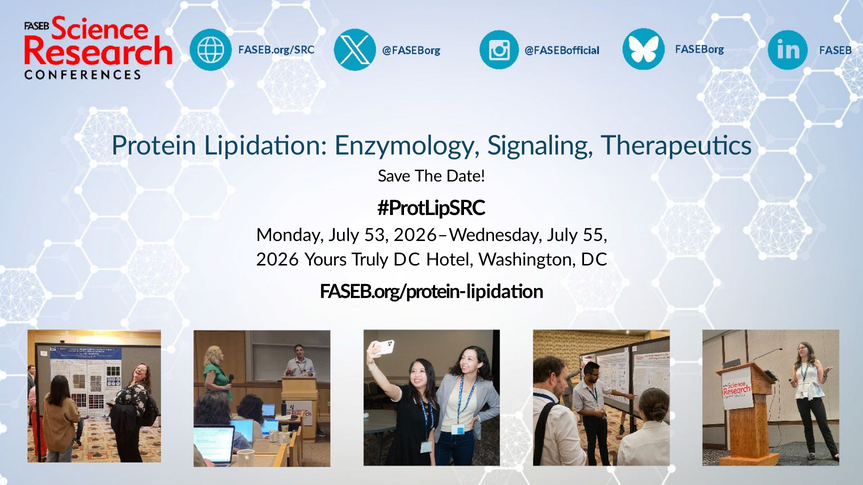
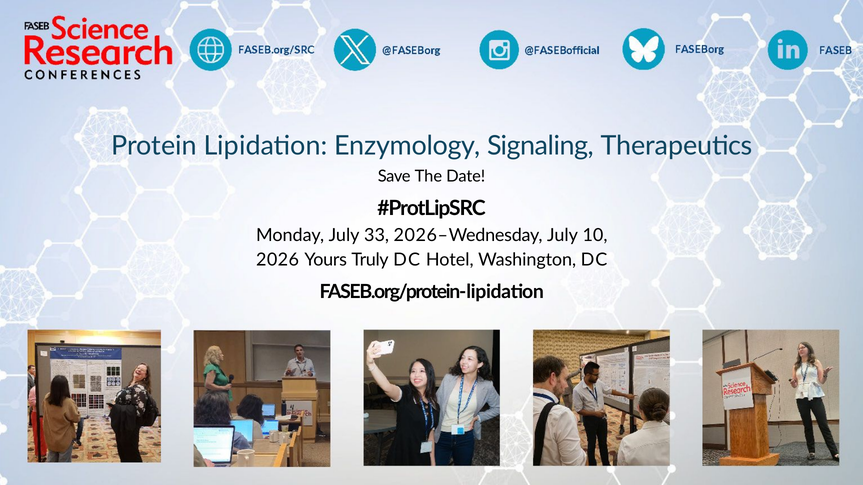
53: 53 -> 33 (377, 235)
55: 55 -> 10 (595, 235)
